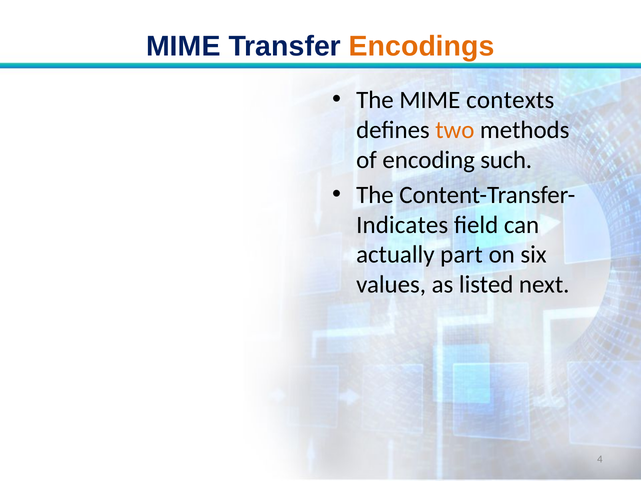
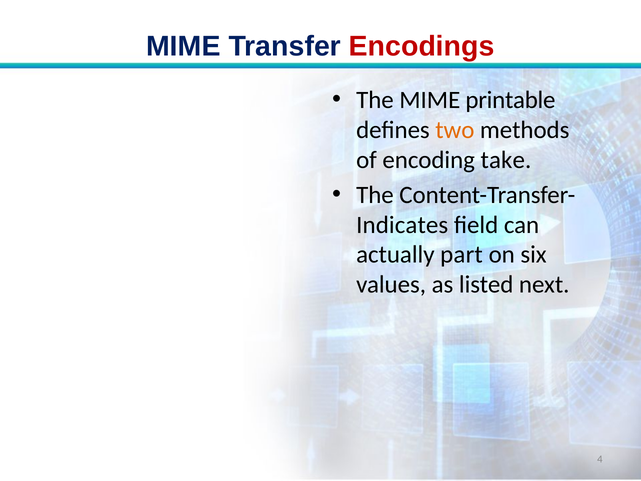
Encodings colour: orange -> red (422, 46)
contexts: contexts -> printable (510, 100)
such: such -> take (506, 160)
